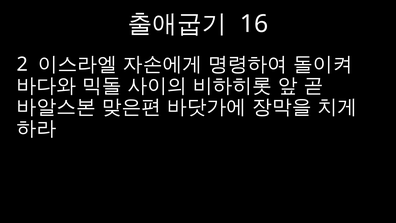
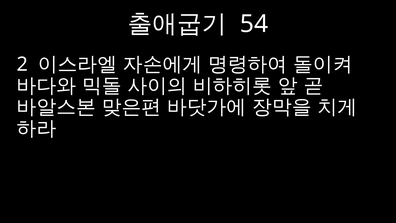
16: 16 -> 54 (254, 24)
